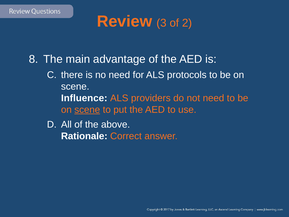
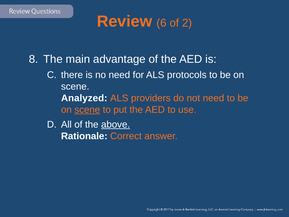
3: 3 -> 6 (162, 23)
Influence: Influence -> Analyzed (84, 98)
above underline: none -> present (116, 124)
